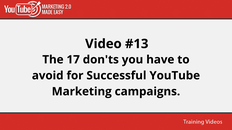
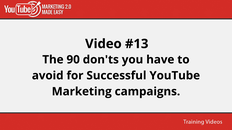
17: 17 -> 90 (73, 60)
